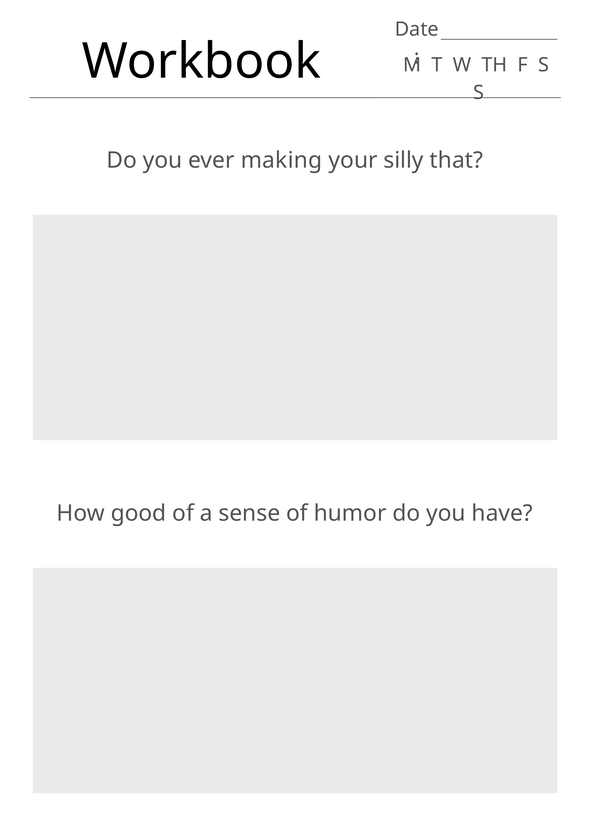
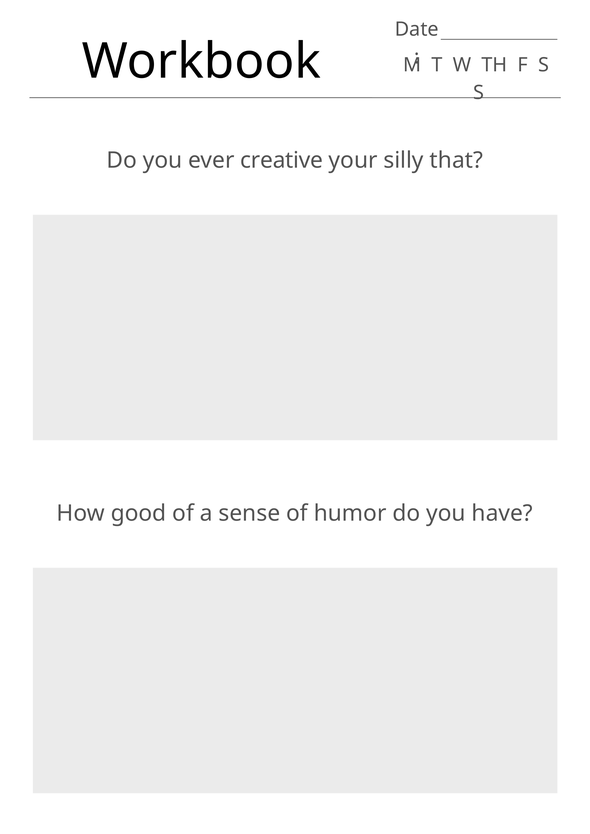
making: making -> creative (282, 161)
